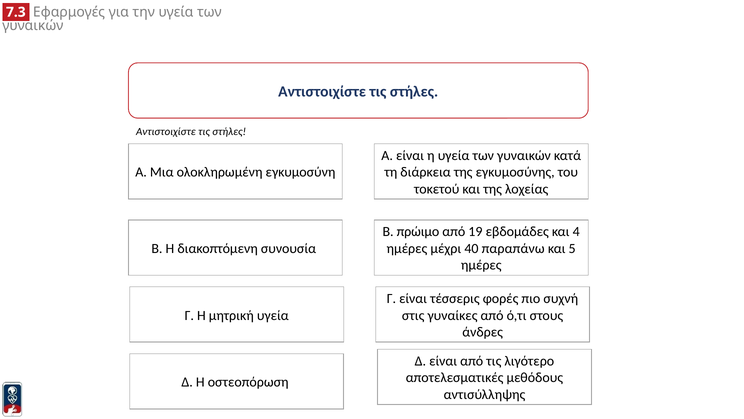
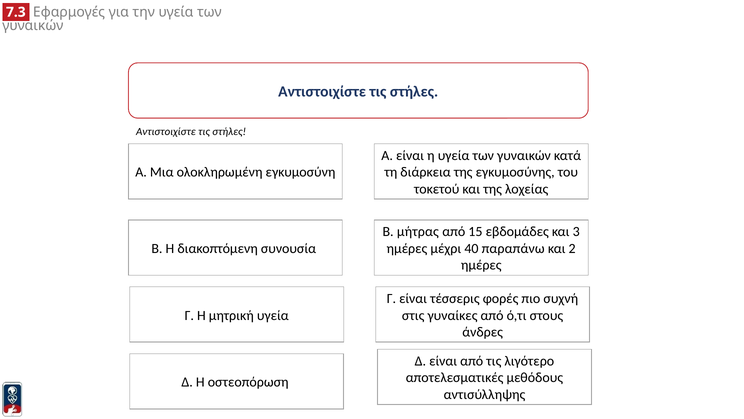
πρώιμο: πρώιμο -> μήτρας (418, 232)
19: 19 -> 15 (475, 232)
4: 4 -> 3 (576, 232)
5: 5 -> 2 (572, 248)
